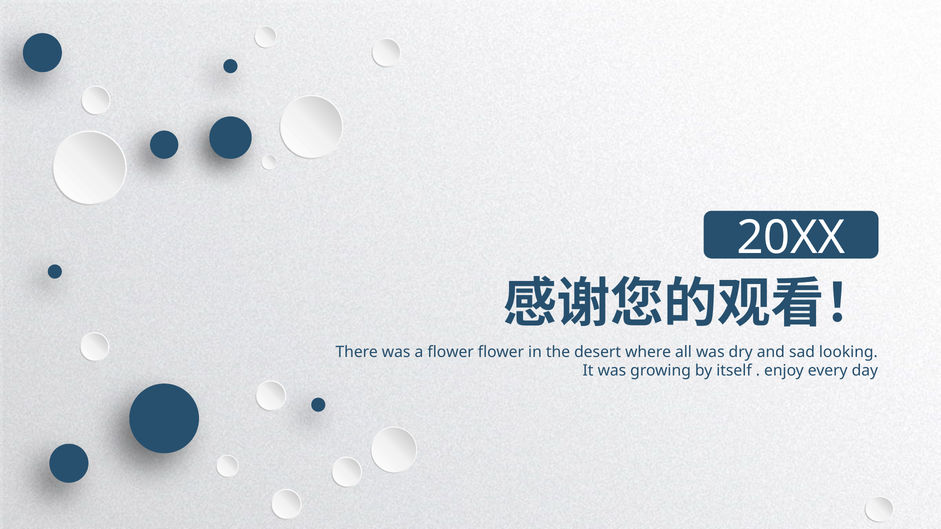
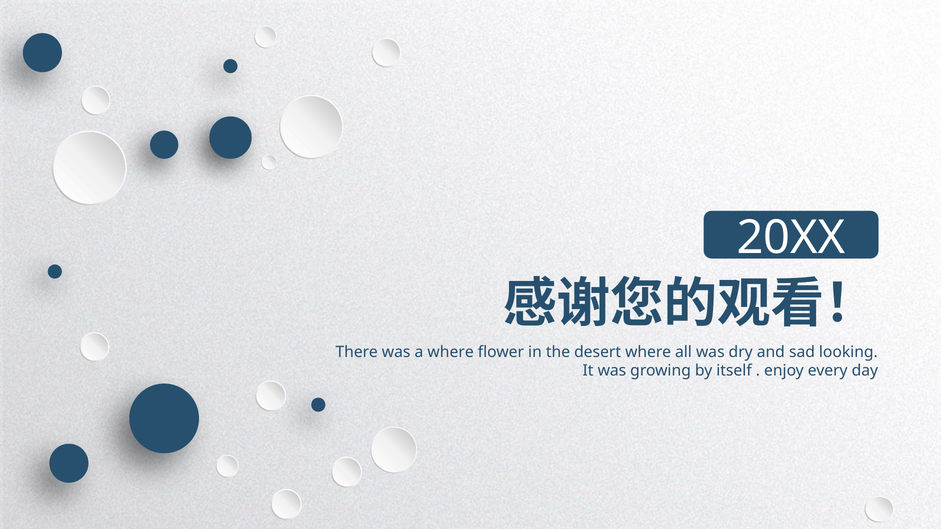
a flower: flower -> where (451, 352)
